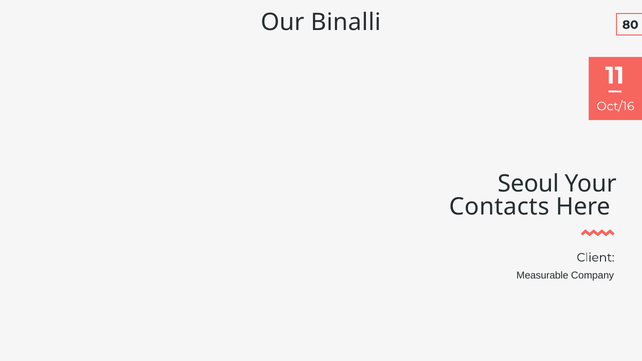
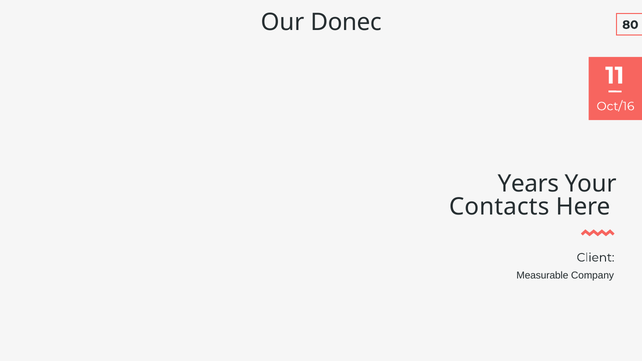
Binalli: Binalli -> Donec (346, 22)
Seoul: Seoul -> Years (528, 184)
